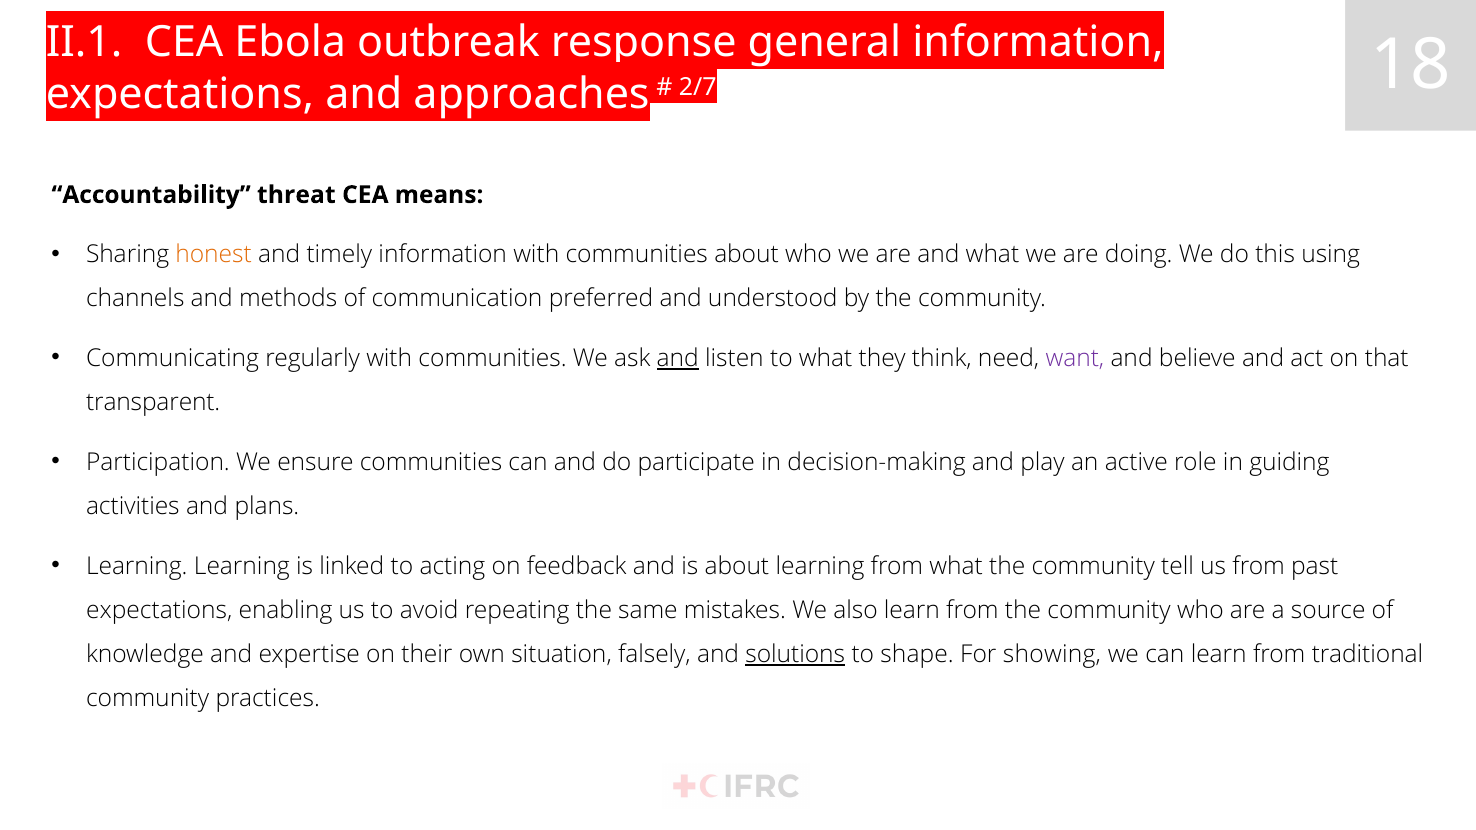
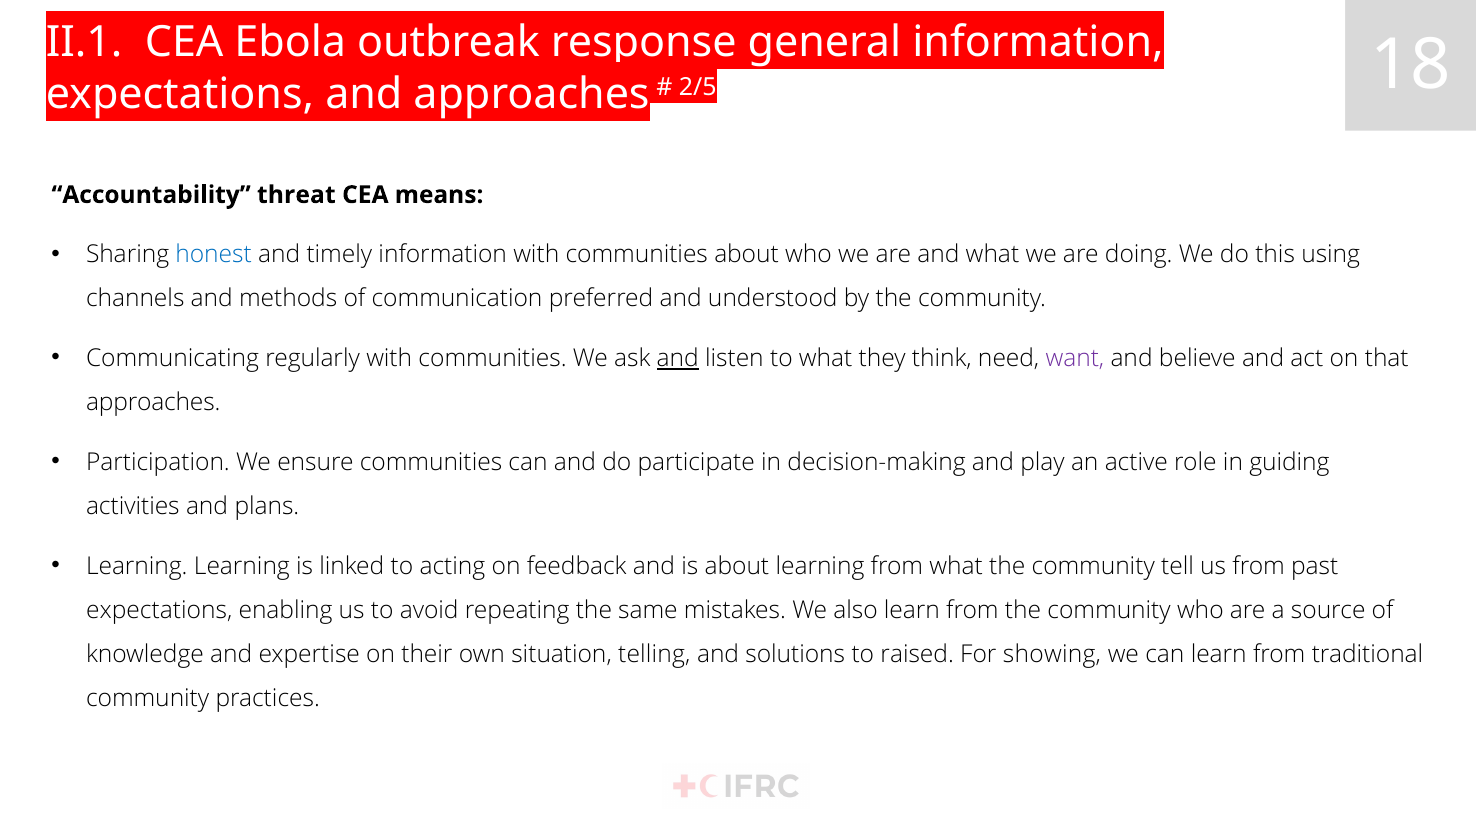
2/7: 2/7 -> 2/5 (698, 87)
honest colour: orange -> blue (214, 255)
transparent: transparent -> approaches (153, 403)
falsely: falsely -> telling (654, 655)
solutions underline: present -> none (795, 655)
shape: shape -> raised (917, 655)
